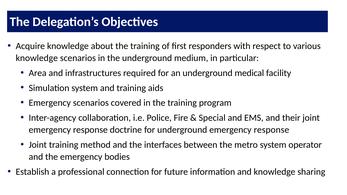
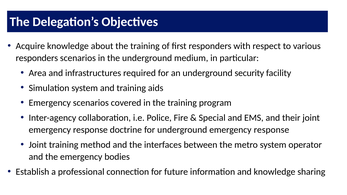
knowledge: knowledge -> responders (37, 58)
medical: medical -> security (249, 73)
